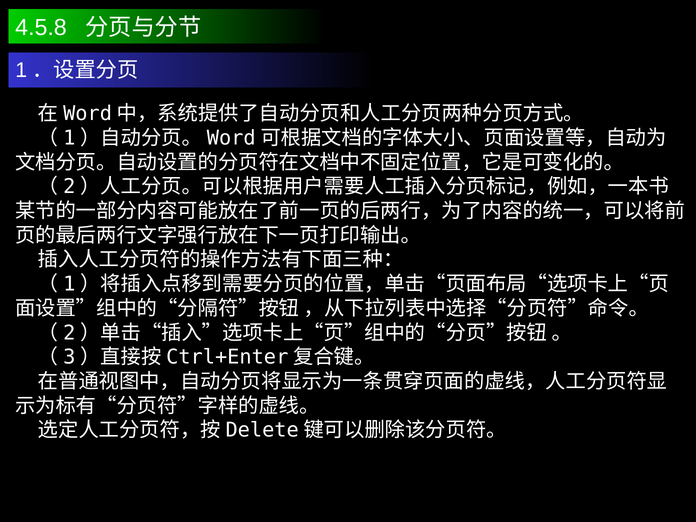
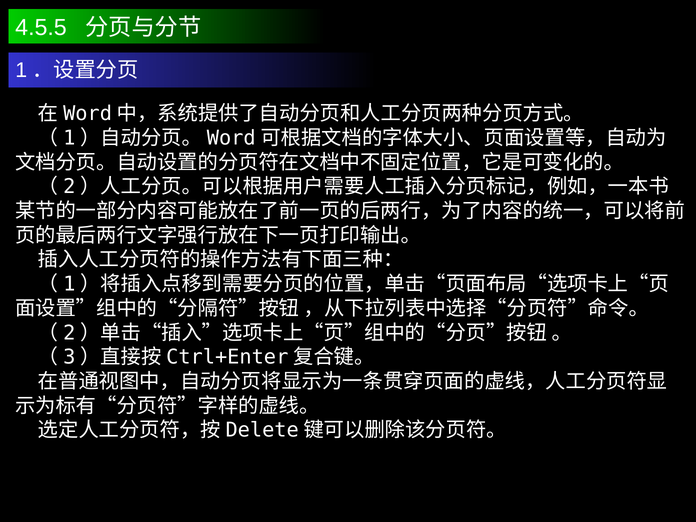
4.5.8: 4.5.8 -> 4.5.5 (41, 28)
